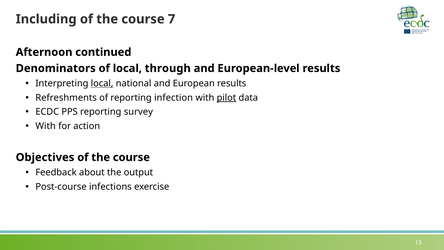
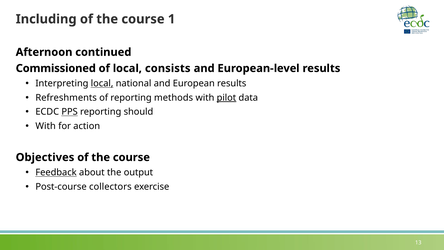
7: 7 -> 1 (172, 19)
Denominators: Denominators -> Commissioned (56, 68)
through: through -> consists (168, 68)
infection: infection -> methods (174, 98)
PPS underline: none -> present (70, 112)
survey: survey -> should (138, 112)
Feedback underline: none -> present (56, 172)
infections: infections -> collectors (110, 187)
